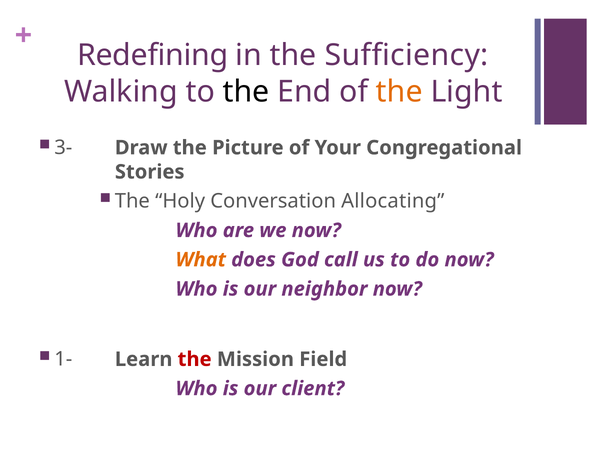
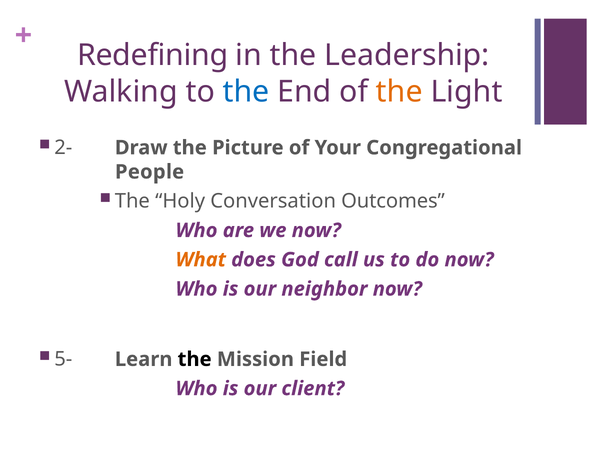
Sufficiency: Sufficiency -> Leadership (407, 55)
the colour: black -> blue (246, 92)
3-: 3- -> 2- (63, 148)
Stories: Stories -> People (150, 172)
Allocating: Allocating -> Outcomes (393, 201)
1-: 1- -> 5- (63, 360)
the colour: red -> black (195, 360)
